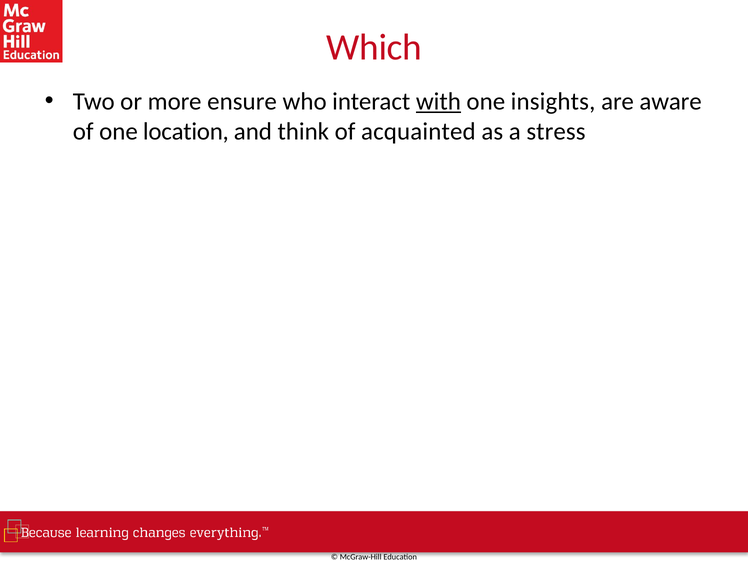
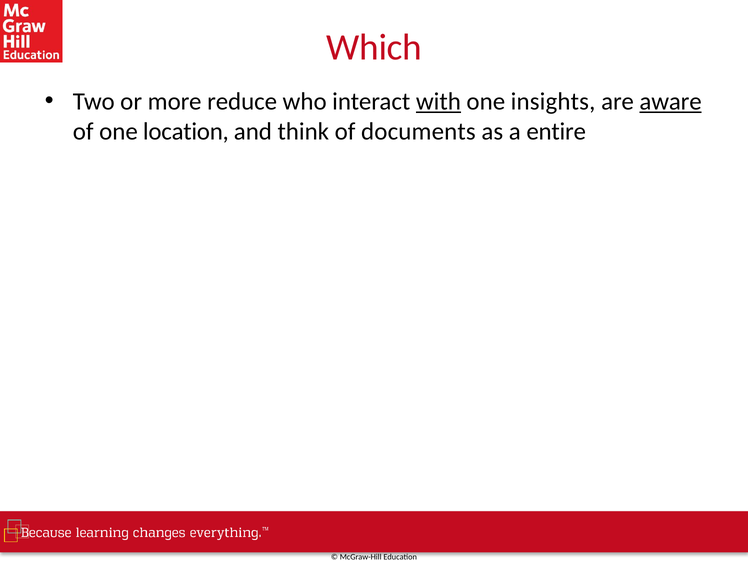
ensure: ensure -> reduce (242, 101)
aware underline: none -> present (671, 101)
acquainted: acquainted -> documents (418, 131)
stress: stress -> entire (556, 131)
